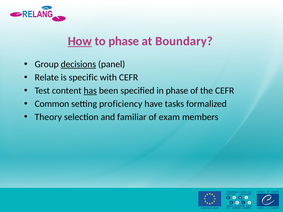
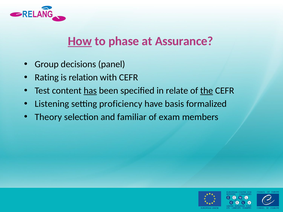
Boundary: Boundary -> Assurance (184, 41)
decisions underline: present -> none (78, 64)
Relate: Relate -> Rating (47, 78)
specific: specific -> relation (83, 78)
in phase: phase -> relate (177, 91)
the underline: none -> present (207, 91)
Common: Common -> Listening (52, 104)
tasks: tasks -> basis (174, 104)
